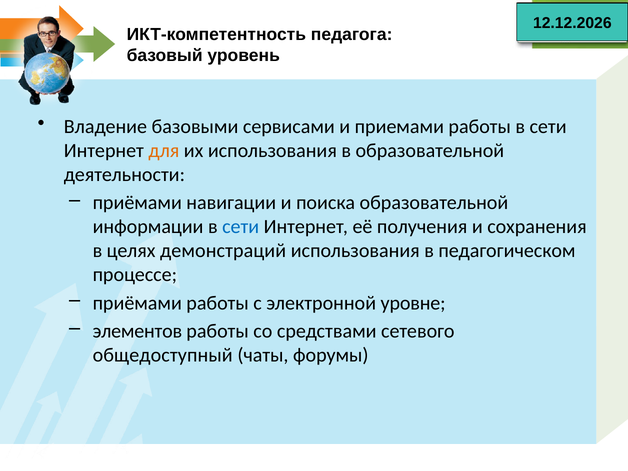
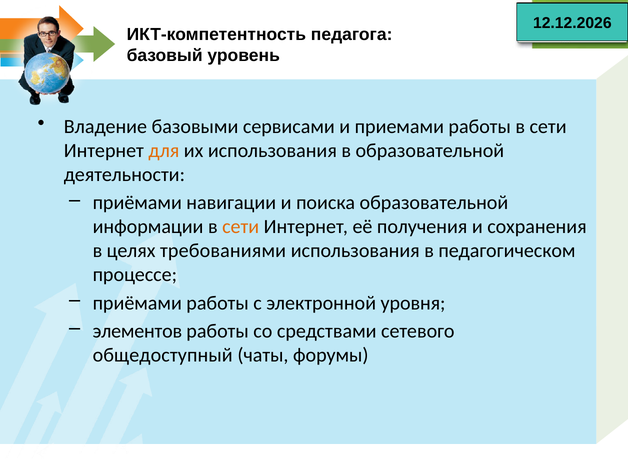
сети colour: blue -> orange (241, 227)
демонстраций: демонстраций -> требованиями (223, 251)
уровне: уровне -> уровня (413, 303)
